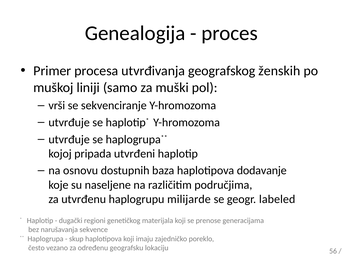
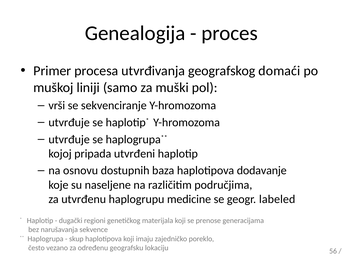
ženskih: ženskih -> domaći (279, 71)
milijarde: milijarde -> medicine (189, 199)
